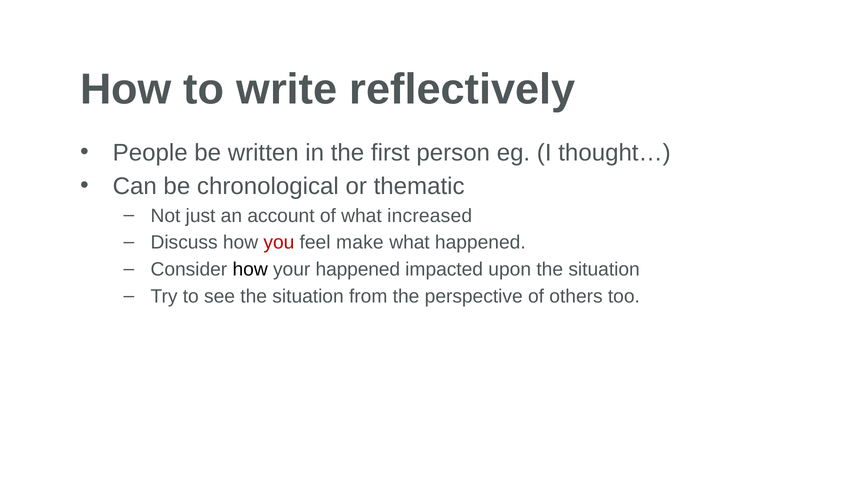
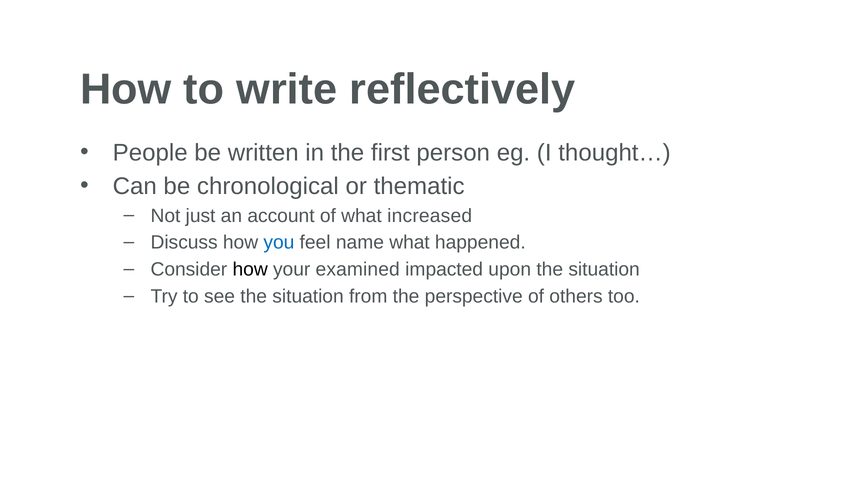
you colour: red -> blue (279, 243)
make: make -> name (360, 243)
your happened: happened -> examined (358, 270)
